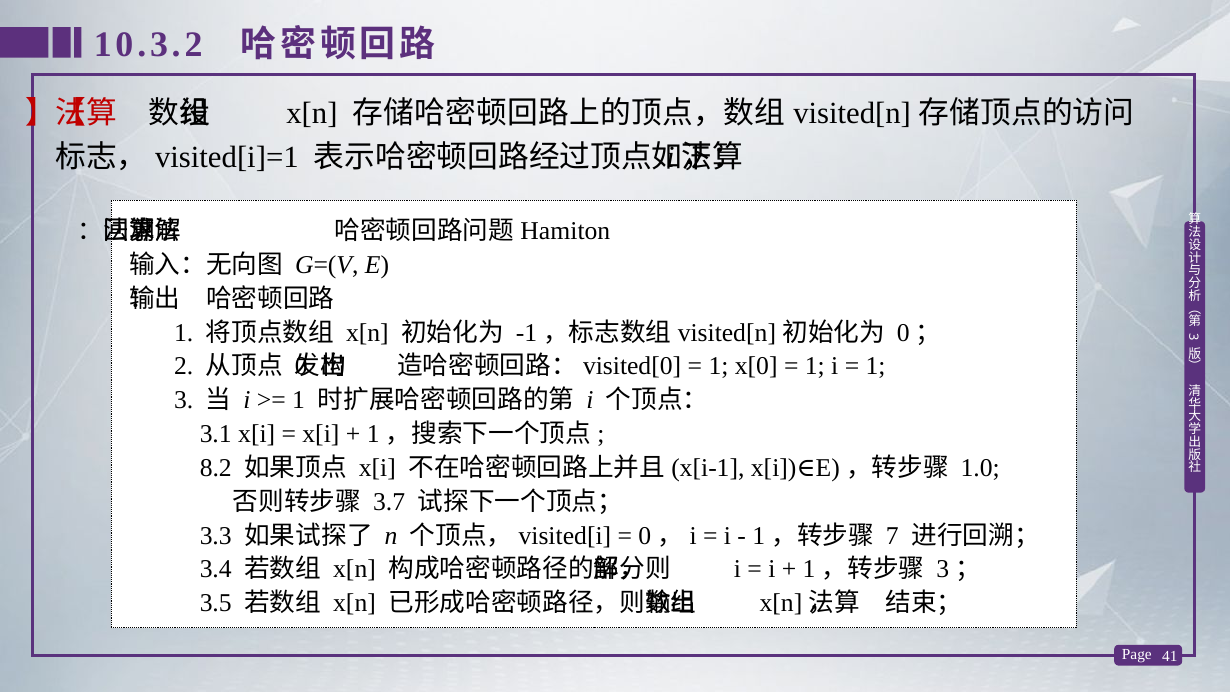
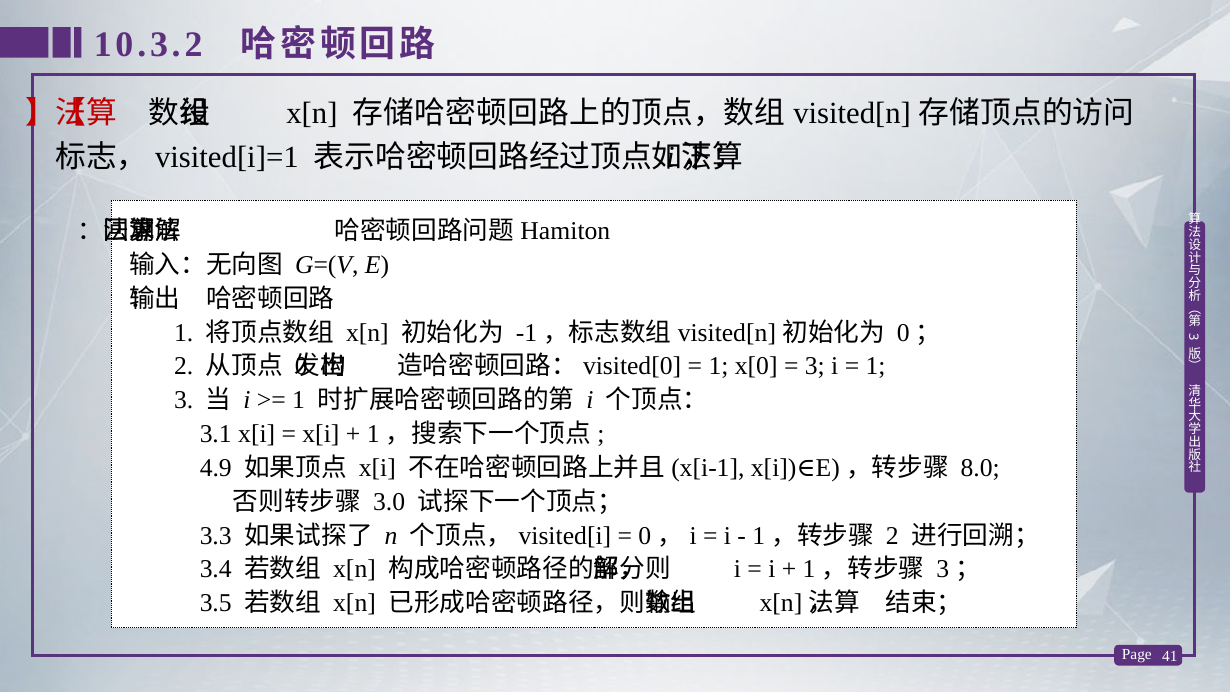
1: 1 -> 3 (815, 366)
8.2: 8.2 -> 4.9 (216, 468)
1.0: 1.0 -> 8.0 (980, 468)
3.7: 3.7 -> 3.0 (389, 502)
7: 7 -> 2 (892, 535)
